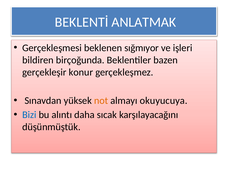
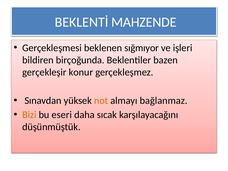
ANLATMAK: ANLATMAK -> MAHZENDE (144, 22)
okuyucuya: okuyucuya -> bağlanmaz (164, 101)
Bizi colour: blue -> orange (29, 115)
alıntı: alıntı -> eseri (62, 115)
